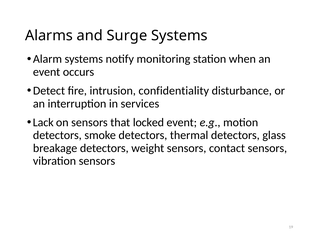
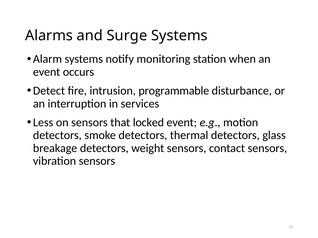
confidentiality: confidentiality -> programmable (174, 91)
Lack: Lack -> Less (43, 123)
